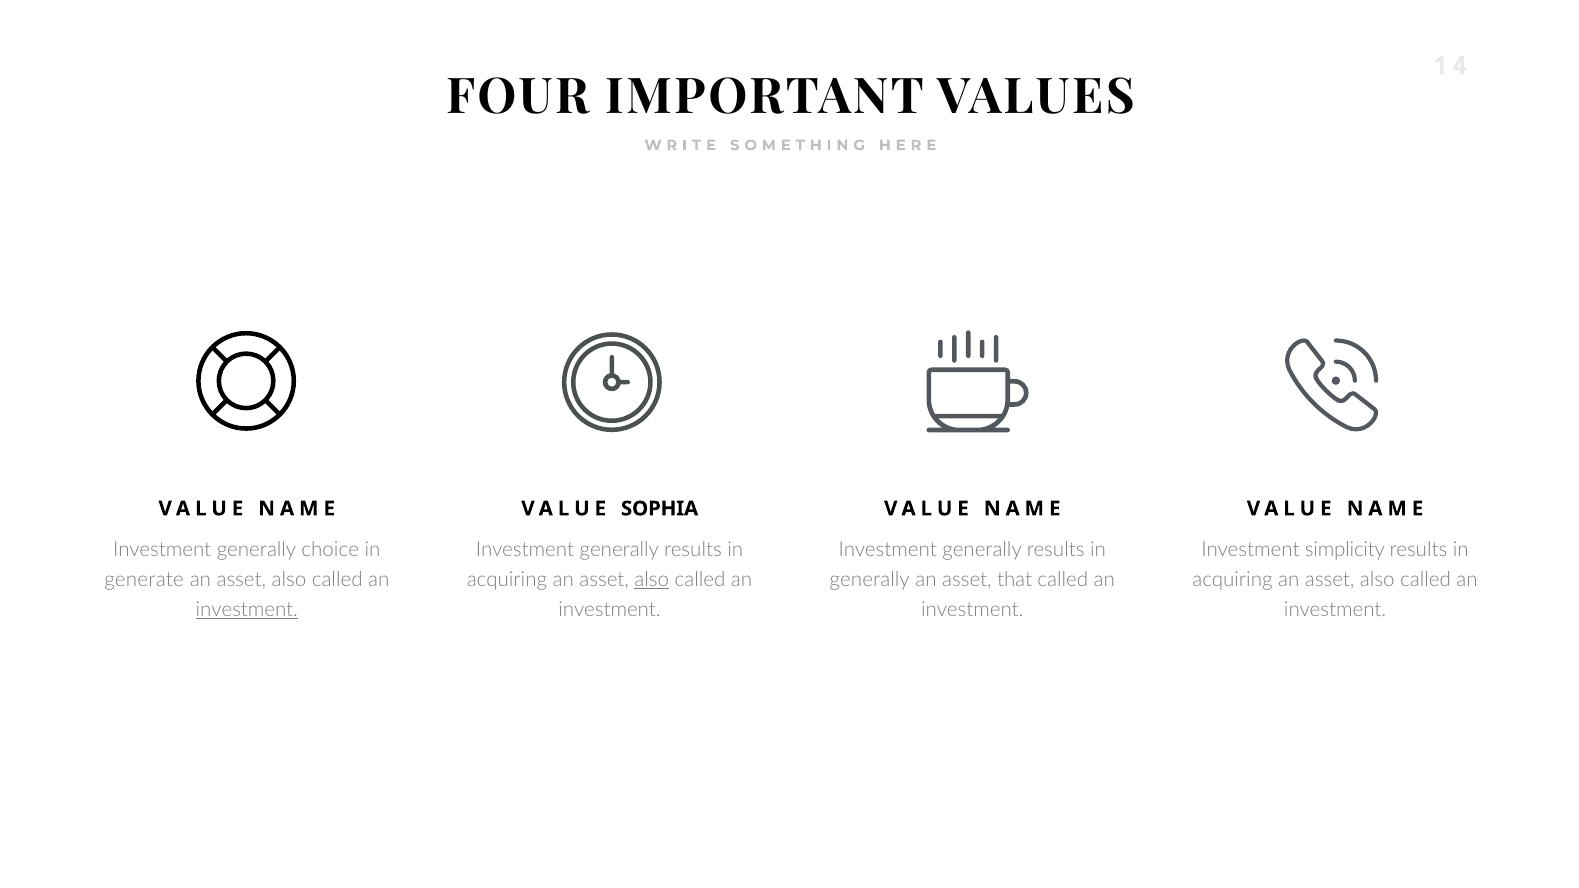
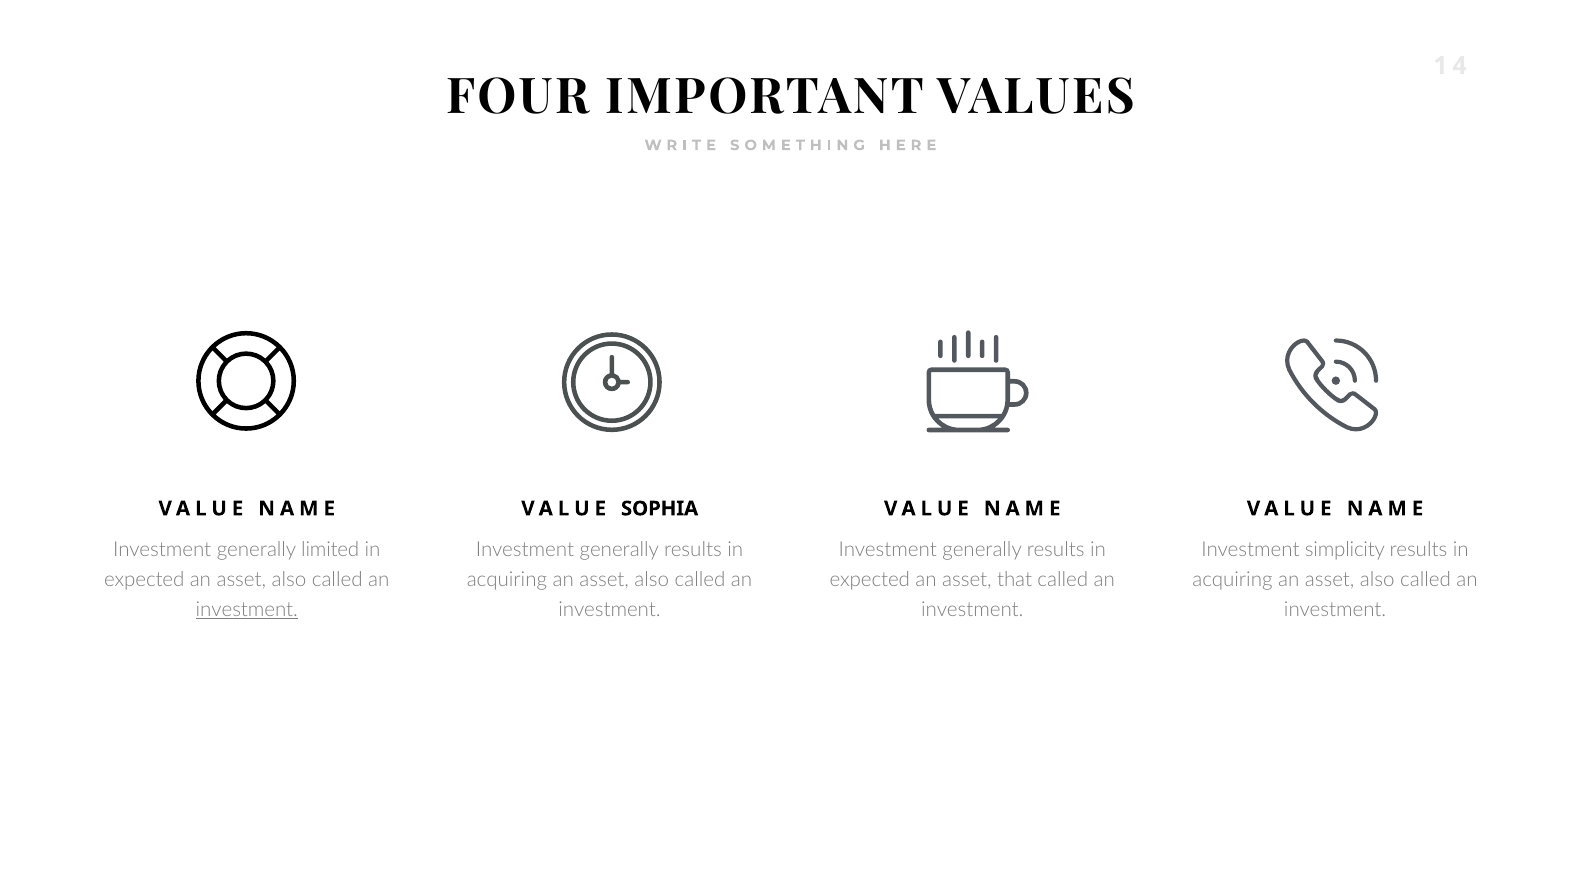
choice: choice -> limited (330, 550)
generate: generate -> expected (144, 580)
also underline: present -> none (652, 580)
generally: generally -> expected (870, 580)
